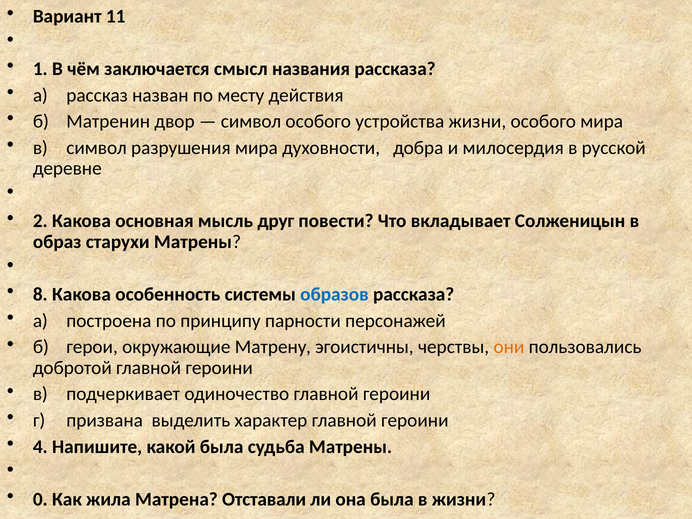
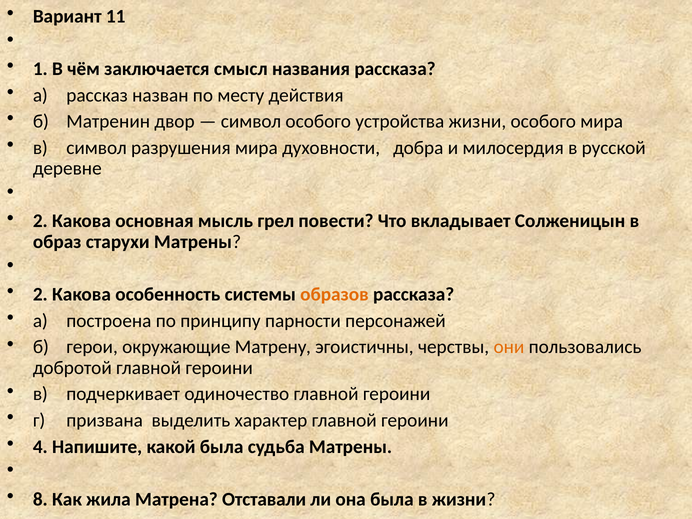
друг: друг -> грел (276, 221)
8: 8 -> 2 (40, 294)
образов colour: blue -> orange (334, 294)
0: 0 -> 8 (40, 499)
